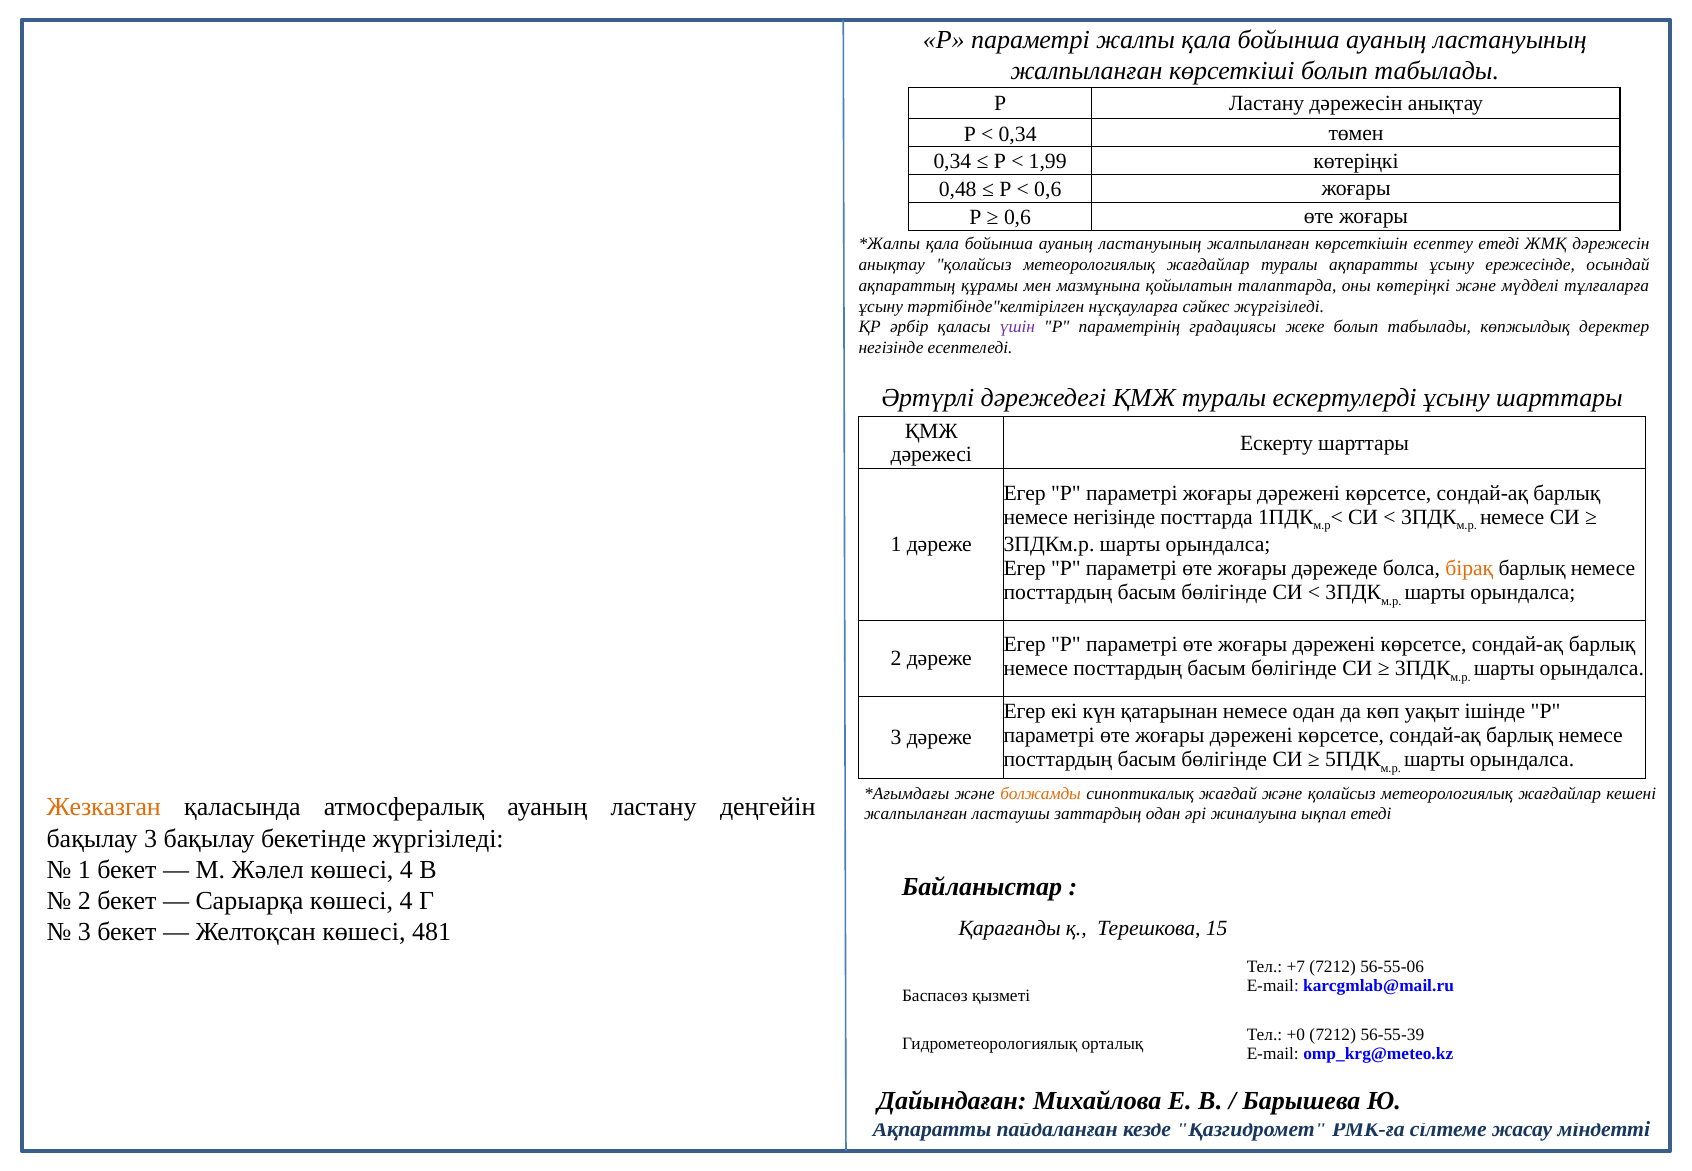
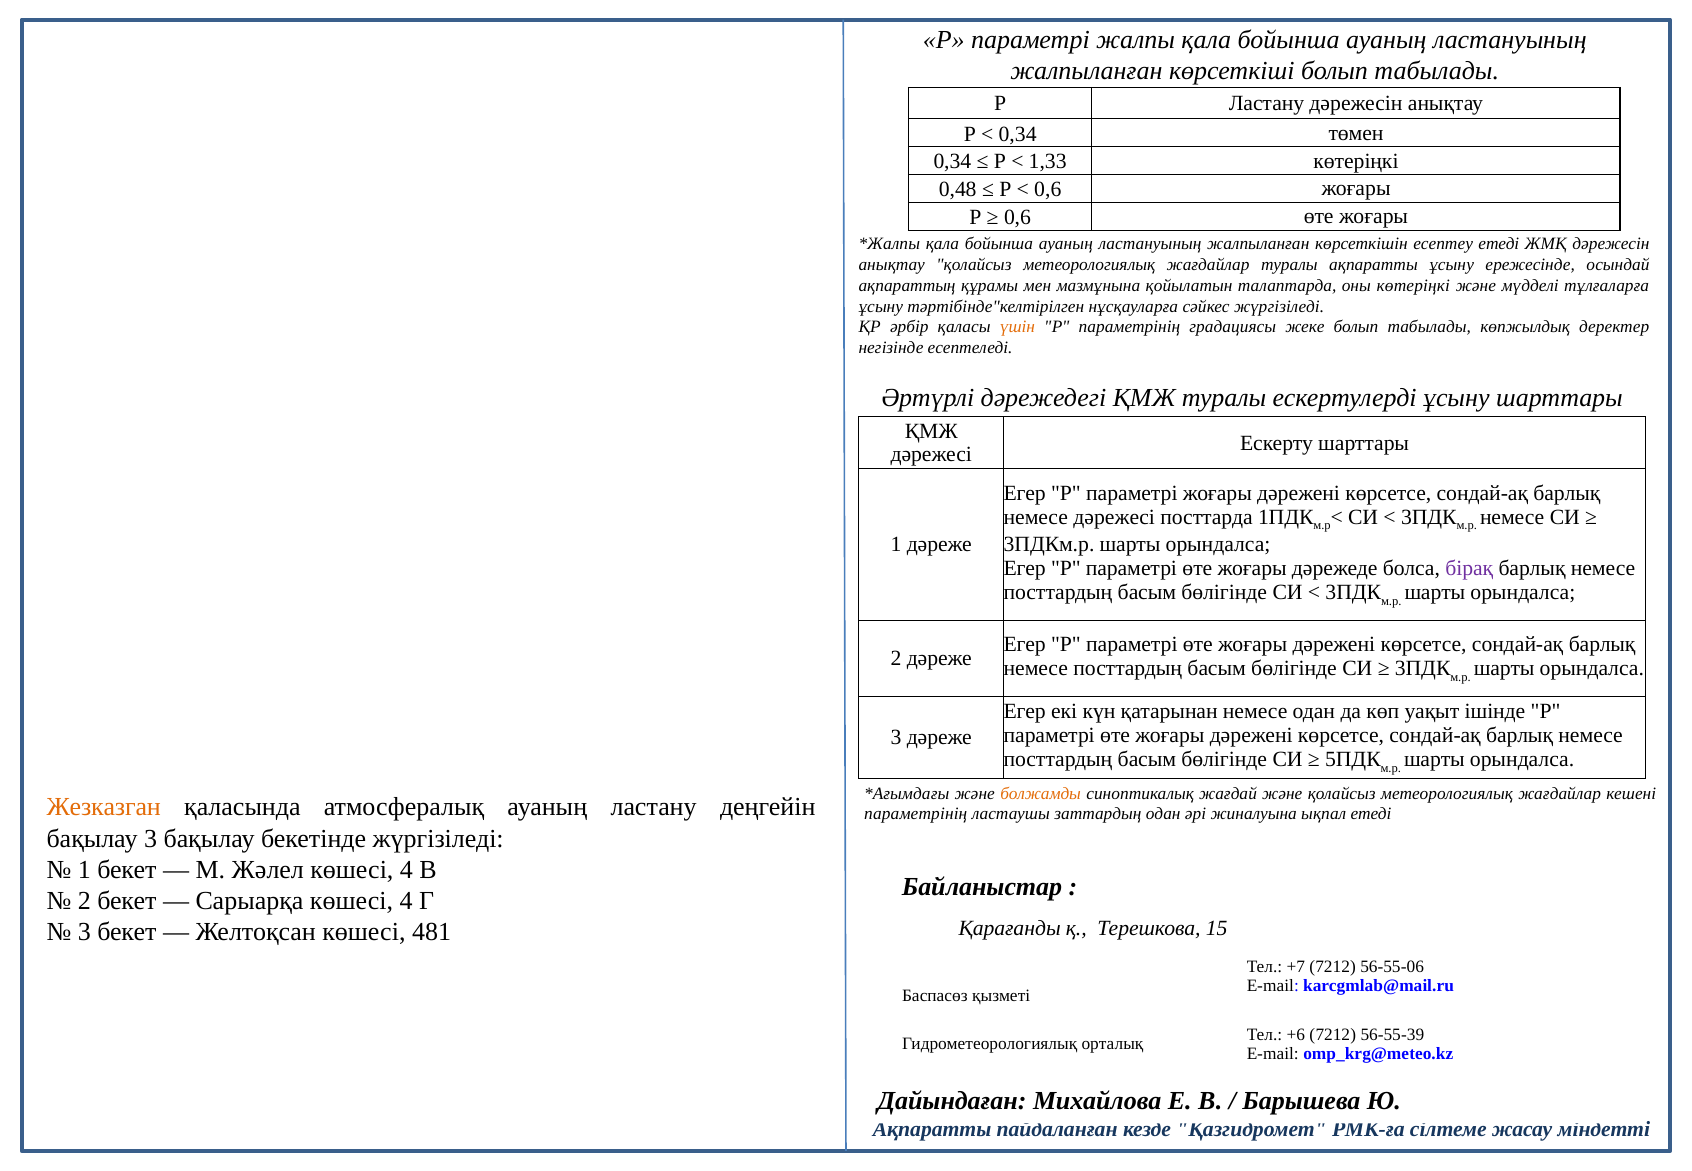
1,99: 1,99 -> 1,33 (1048, 162)
үшін colour: purple -> orange (1018, 327)
немесе негізінде: негізінде -> дәрежесі (1114, 518)
бірақ colour: orange -> purple (1469, 569)
жалпыланған: жалпыланған -> параметрінің (916, 814)
+0: +0 -> +6 (1296, 1035)
